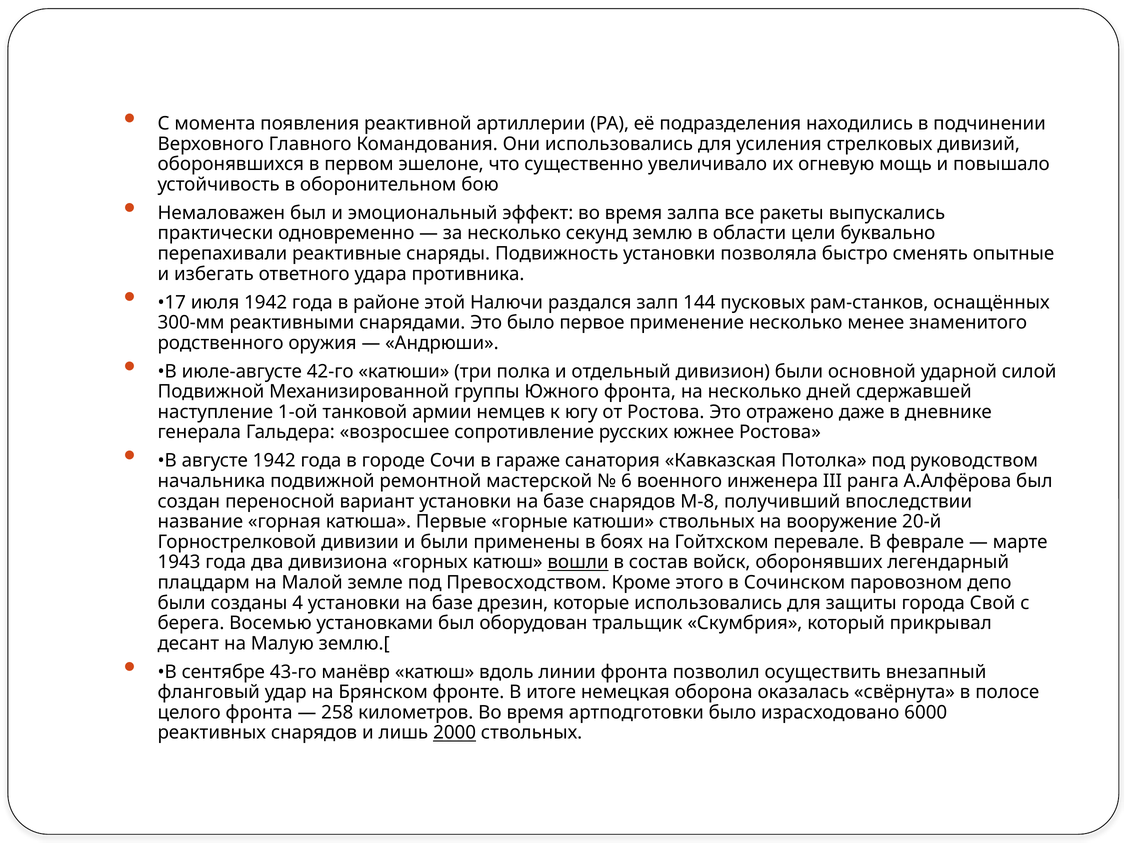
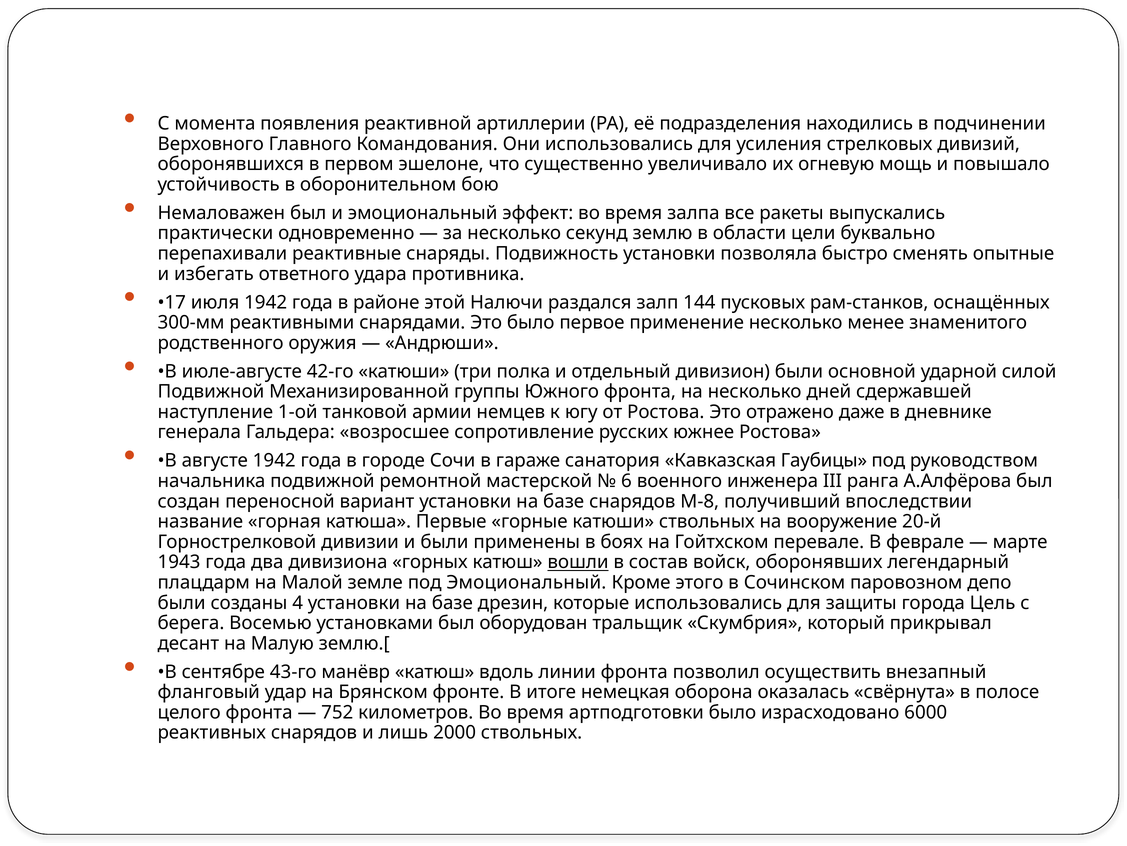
Потолка: Потолка -> Гаубицы (824, 460)
под Превосходством: Превосходством -> Эмоциональный (526, 582)
Свой: Свой -> Цель (993, 602)
258: 258 -> 752 (337, 712)
2000 underline: present -> none (455, 732)
